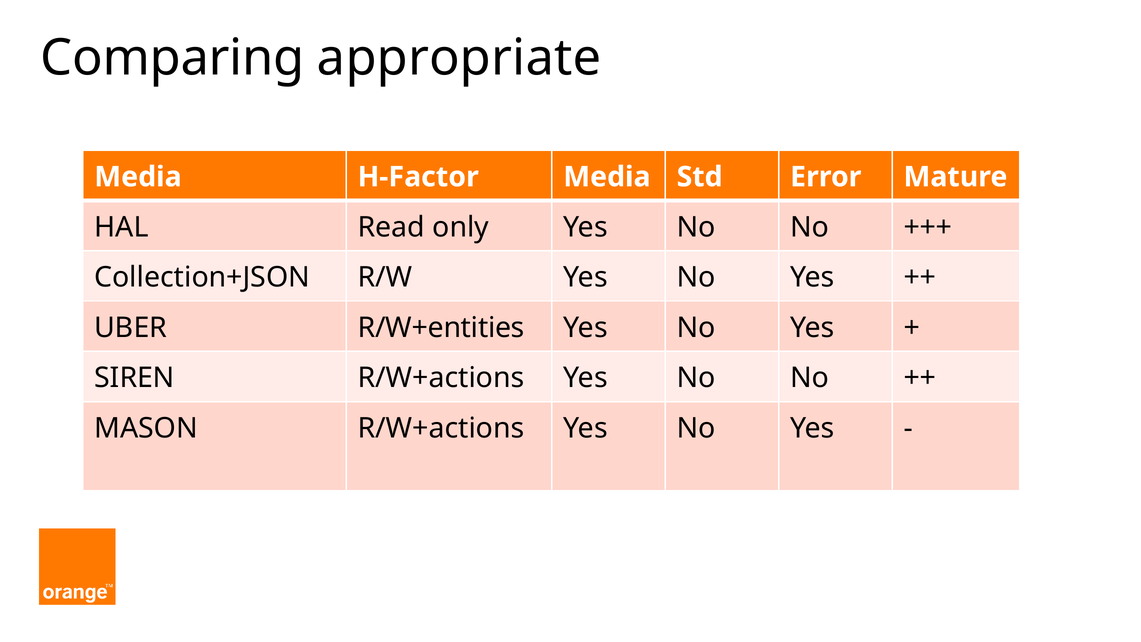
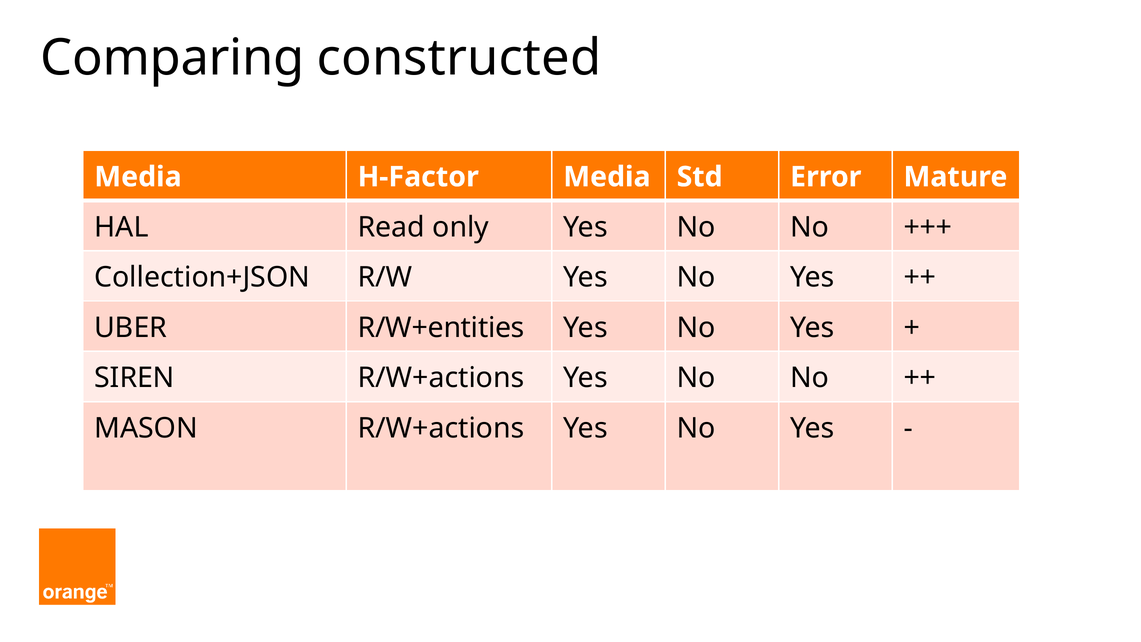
appropriate: appropriate -> constructed (459, 58)
